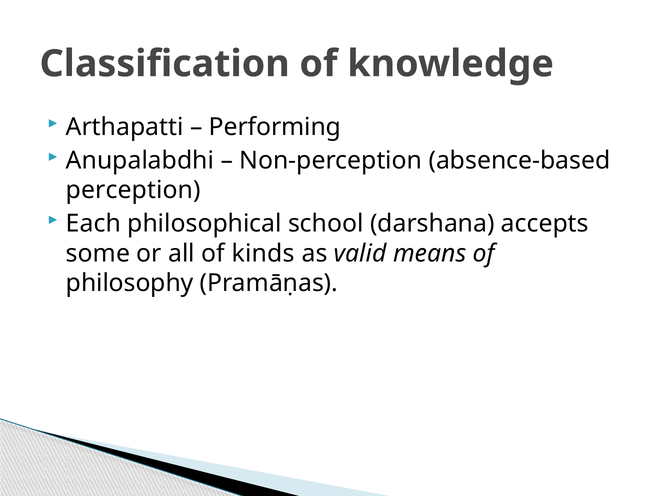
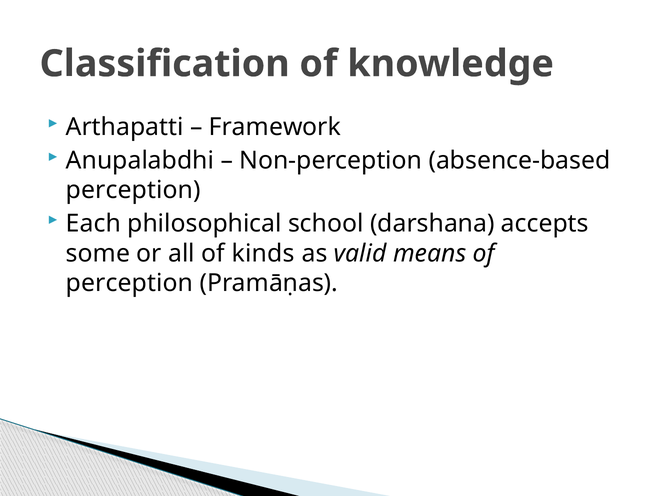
Performing: Performing -> Framework (275, 127)
philosophy: philosophy -> perception (130, 283)
